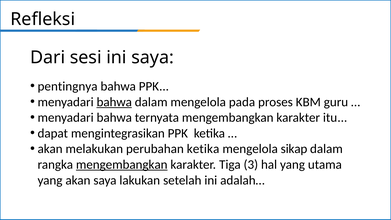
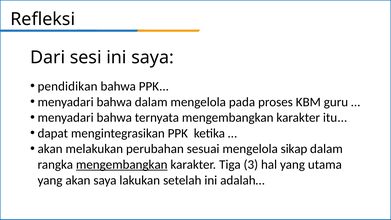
pentingnya: pentingnya -> pendidikan (68, 86)
bahwa underline: present -> none (114, 102)
perubahan ketika: ketika -> sesuai (203, 149)
